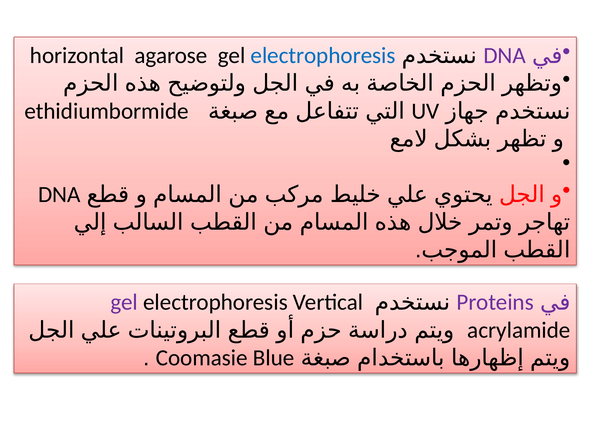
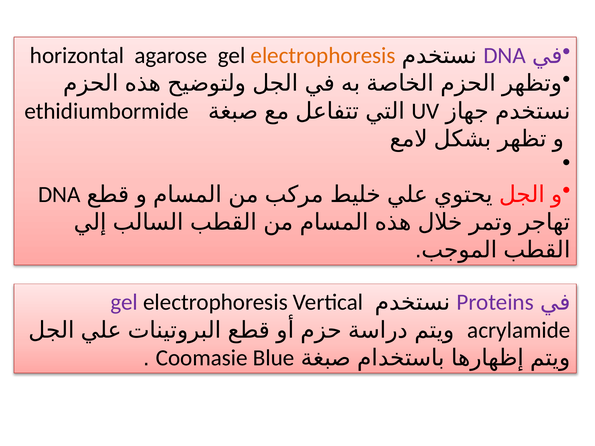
electrophoresis colour: blue -> orange (323, 56)
